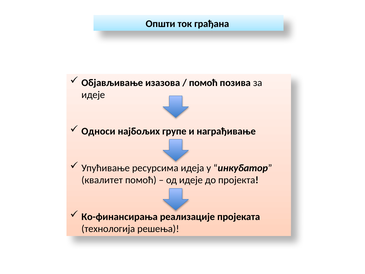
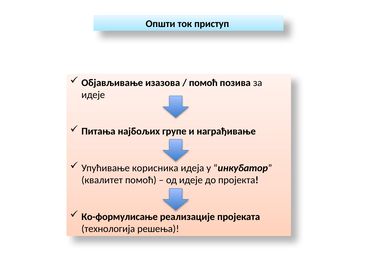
грађана: грађана -> приступ (212, 24)
Односи: Односи -> Питања (98, 131)
ресурсима: ресурсима -> корисника (155, 168)
Ко-финансирања: Ко-финансирања -> Ко-формулисање (120, 216)
